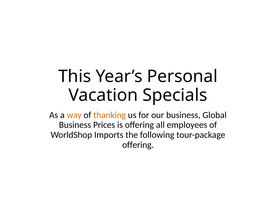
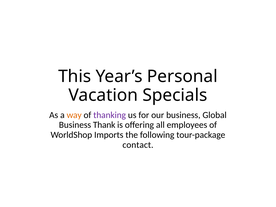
thanking colour: orange -> purple (110, 115)
Prices: Prices -> Thank (104, 125)
offering: offering -> contact (138, 145)
